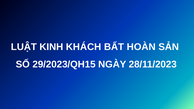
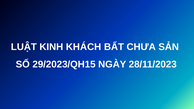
HOÀN: HOÀN -> CHƯA (141, 47)
